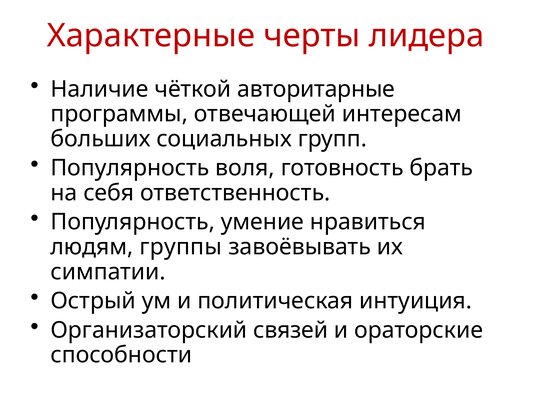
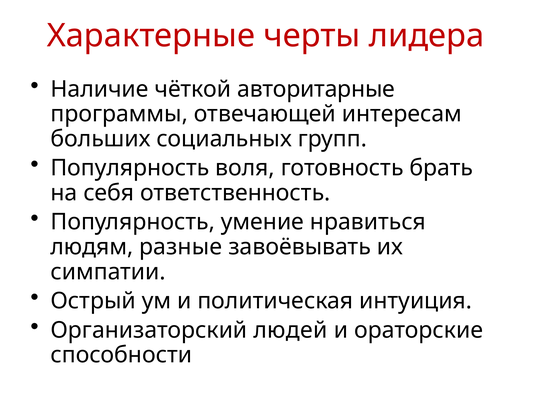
группы: группы -> разные (181, 247)
связей: связей -> людей (290, 330)
